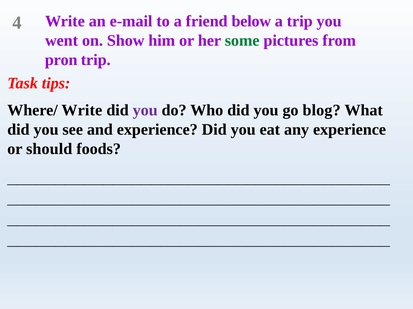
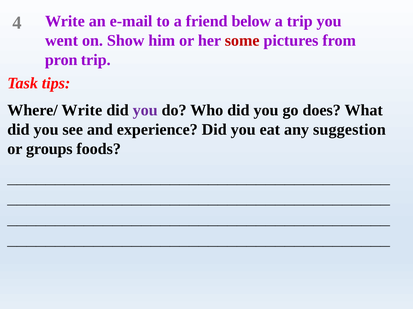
some colour: green -> red (242, 41)
blog: blog -> does (322, 111)
any experience: experience -> suggestion (349, 130)
should: should -> groups (49, 149)
